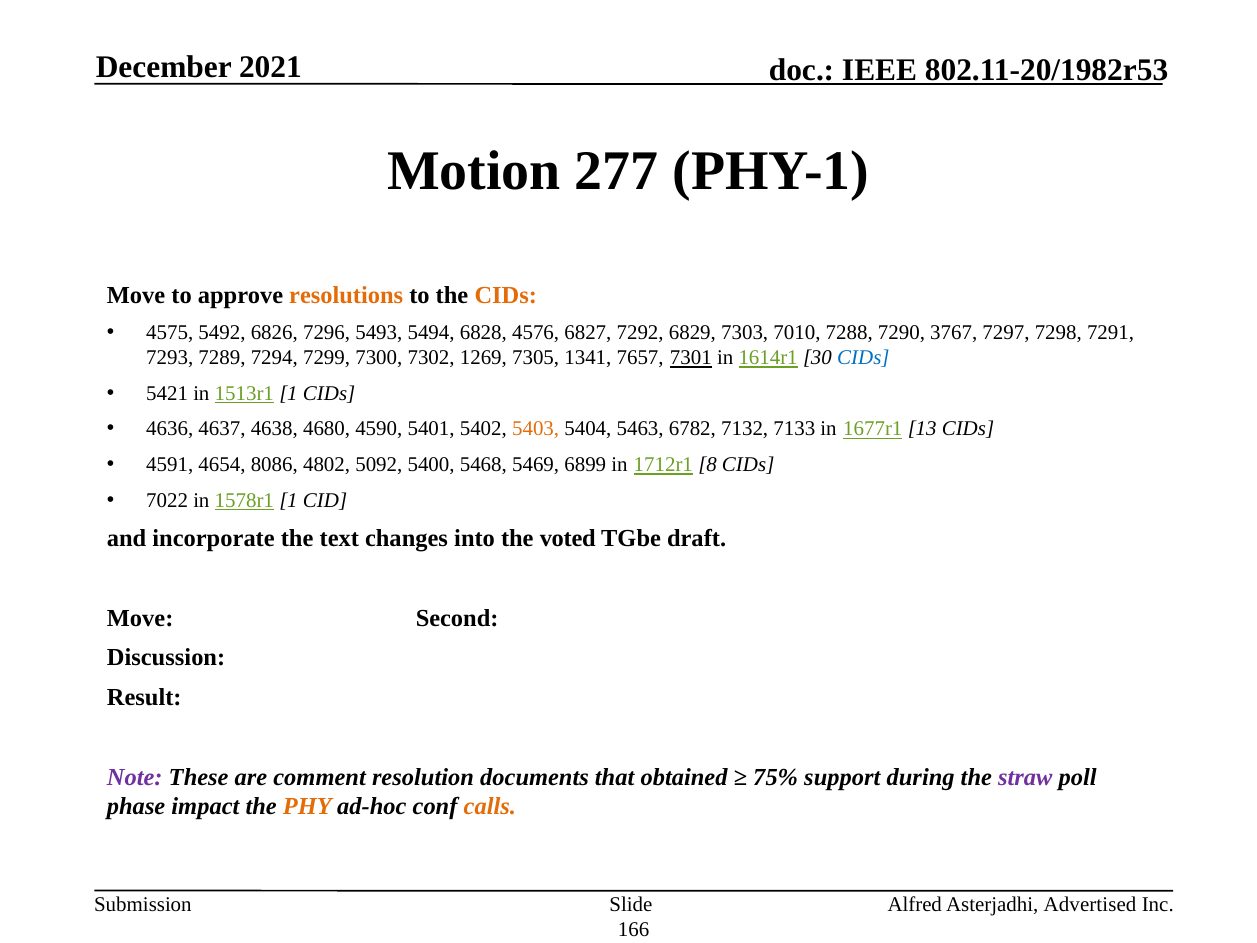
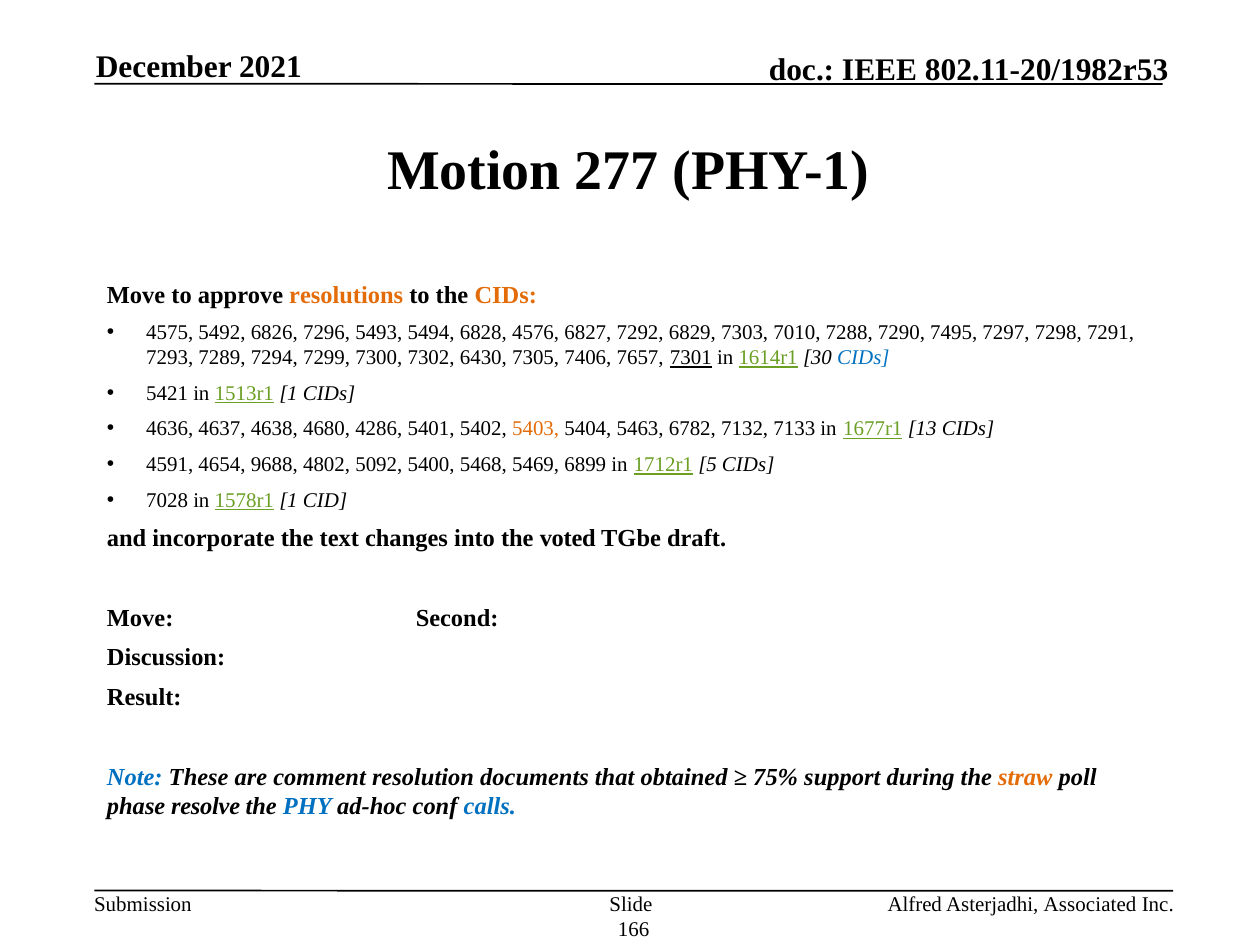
3767: 3767 -> 7495 (954, 333)
1269: 1269 -> 6430 (483, 358)
1341: 1341 -> 7406 (588, 358)
4590: 4590 -> 4286 (379, 429)
8086: 8086 -> 9688 (274, 465)
8: 8 -> 5 (708, 465)
7022: 7022 -> 7028 (167, 500)
Note colour: purple -> blue (135, 777)
straw colour: purple -> orange (1025, 777)
impact: impact -> resolve (206, 807)
PHY colour: orange -> blue (307, 807)
calls colour: orange -> blue (490, 807)
Advertised: Advertised -> Associated (1090, 904)
